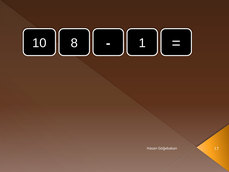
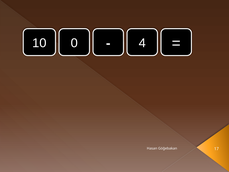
8: 8 -> 0 (74, 43)
1: 1 -> 4 (142, 43)
